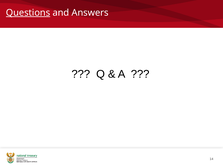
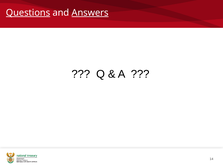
Answers underline: none -> present (90, 13)
